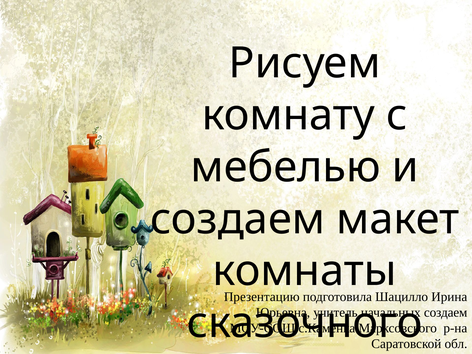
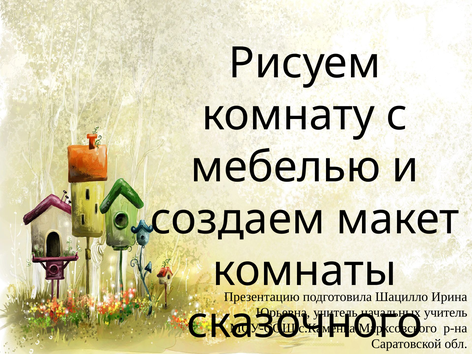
создаем: создаем -> учитель (446, 313)
